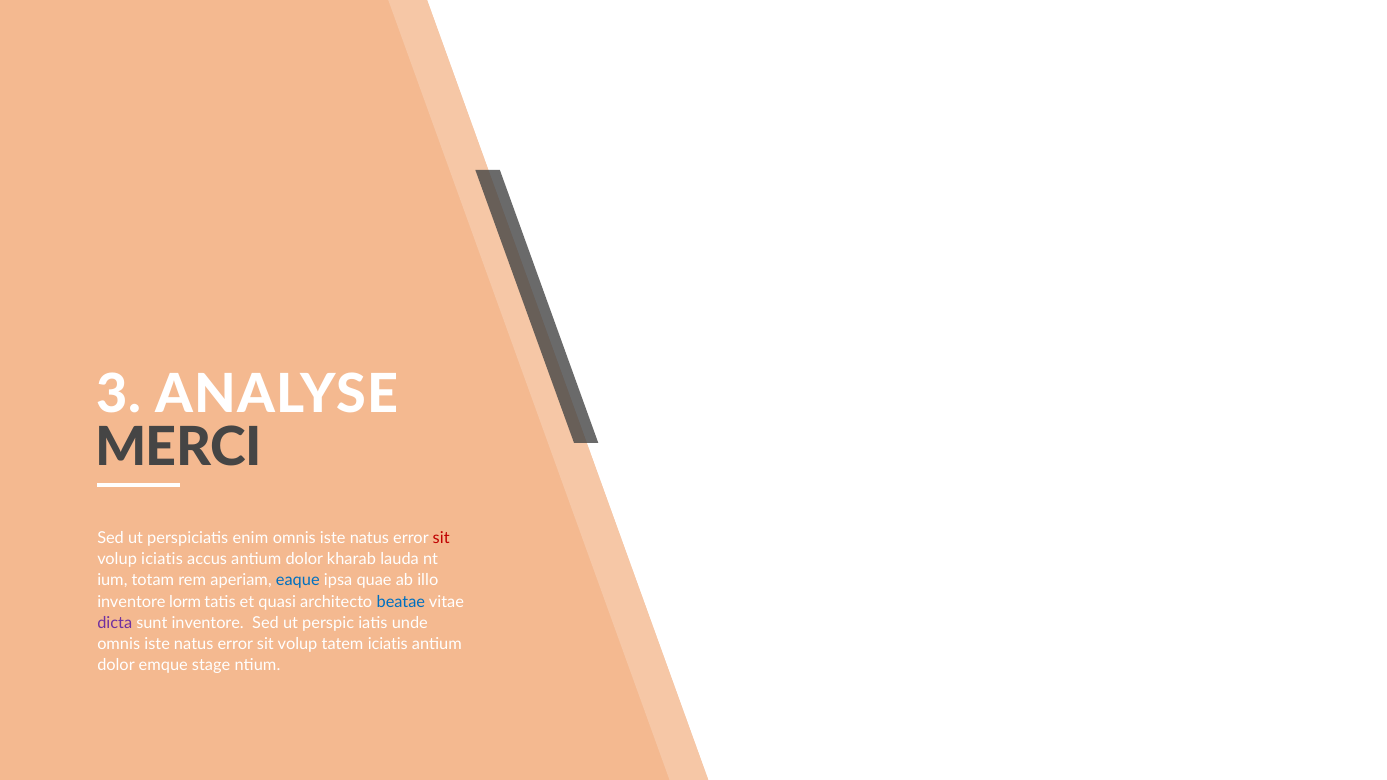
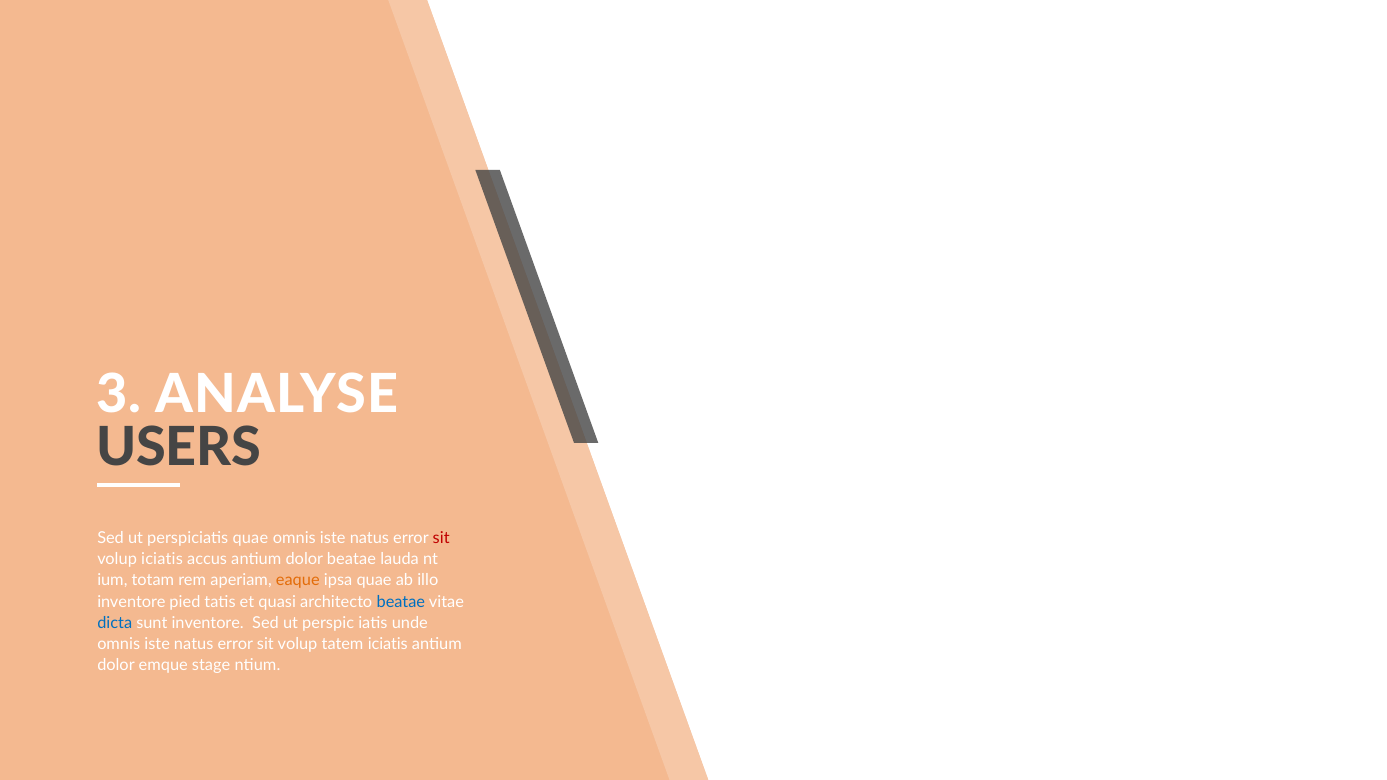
MERCI: MERCI -> USERS (179, 448)
perspiciatis enim: enim -> quae (250, 538)
dolor kharab: kharab -> beatae (351, 560)
eaque colour: blue -> orange (298, 581)
lorm: lorm -> pied (185, 602)
dicta colour: purple -> blue (115, 623)
